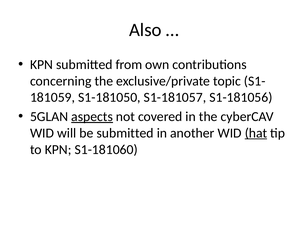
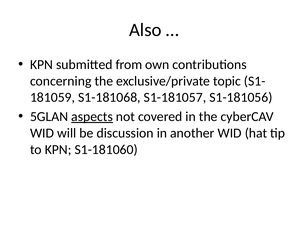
S1-181050: S1-181050 -> S1-181068 (109, 97)
be submitted: submitted -> discussion (125, 133)
hat underline: present -> none (256, 133)
